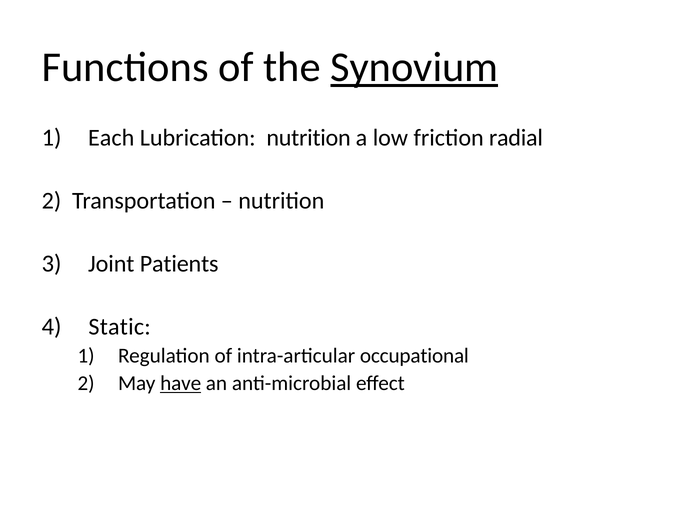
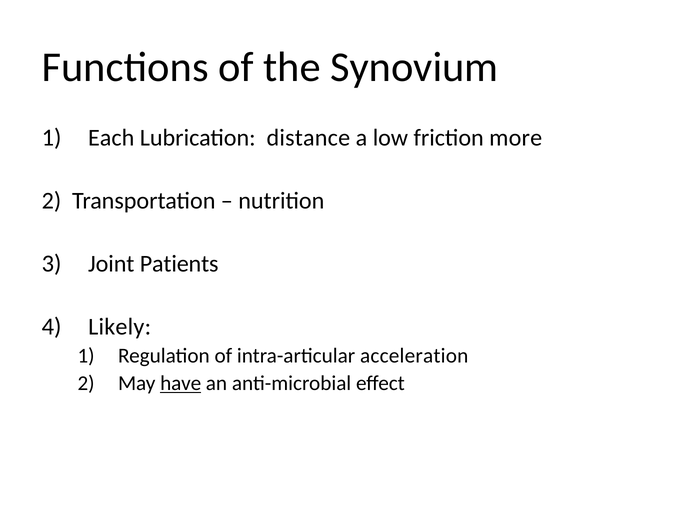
Synovium underline: present -> none (414, 67)
Lubrication nutrition: nutrition -> distance (308, 138)
radial: radial -> more (516, 138)
Static: Static -> Likely (120, 327)
occupational: occupational -> acceleration (414, 356)
